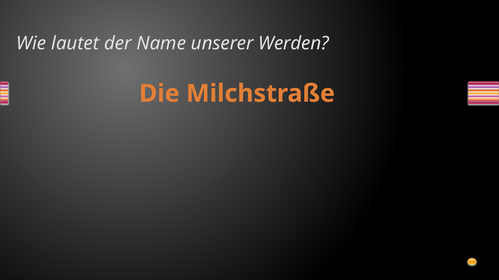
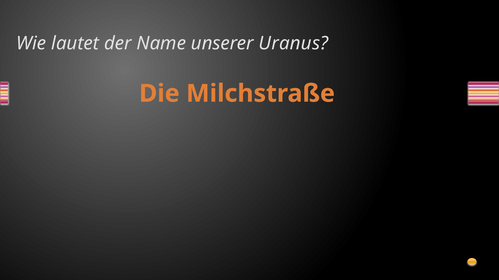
Werden: Werden -> Uranus (293, 43)
